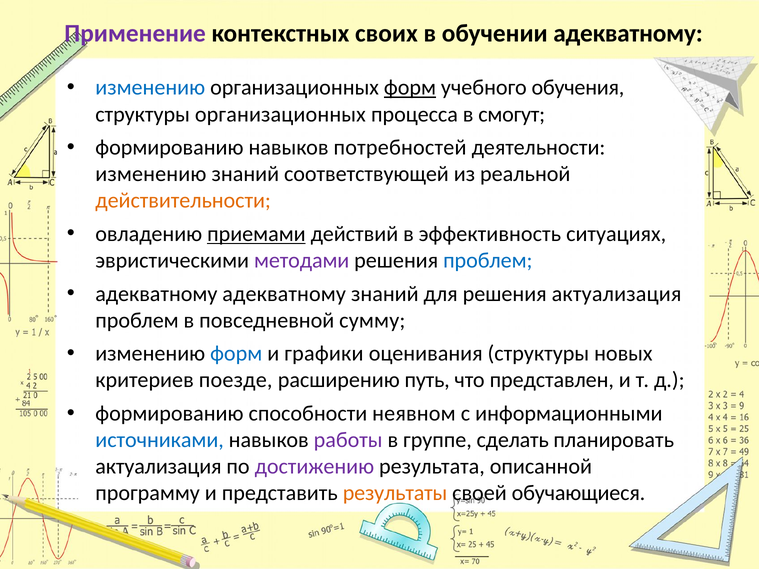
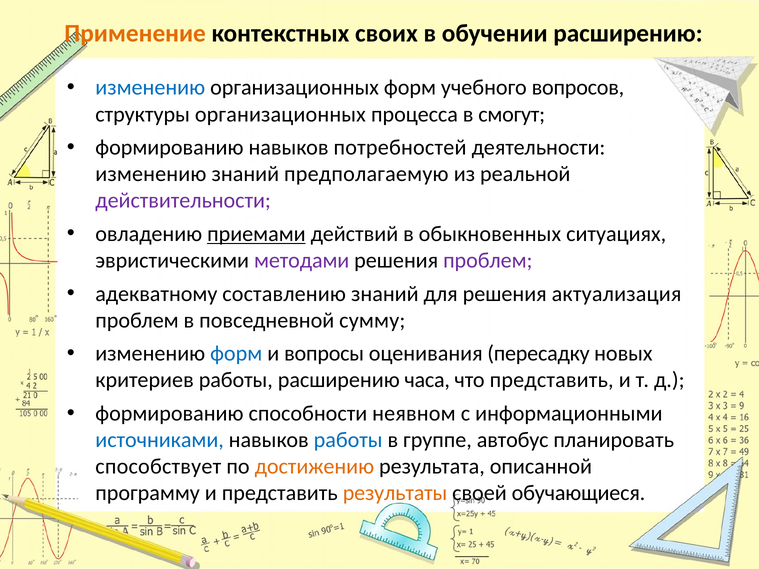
Применение colour: purple -> orange (135, 34)
обучении адекватному: адекватному -> расширению (628, 34)
форм underline: present -> none (410, 88)
обучения: обучения -> вопросов (578, 88)
соответствующей: соответствующей -> предполагаемую (366, 174)
действительности colour: orange -> purple (183, 201)
эффективность: эффективность -> обыкновенных (490, 234)
проблем colour: blue -> purple (488, 261)
адекватному адекватному: адекватному -> составлению (284, 294)
графики: графики -> вопросы (324, 354)
оценивания структуры: структуры -> пересадку (538, 354)
критериев поезде: поезде -> работы (236, 380)
путь: путь -> часа (427, 380)
что представлен: представлен -> представить (552, 380)
работы colour: purple -> blue (348, 440)
сделать: сделать -> автобус (513, 440)
актуализация: актуализация -> способствует (158, 467)
достижению colour: purple -> orange (314, 467)
